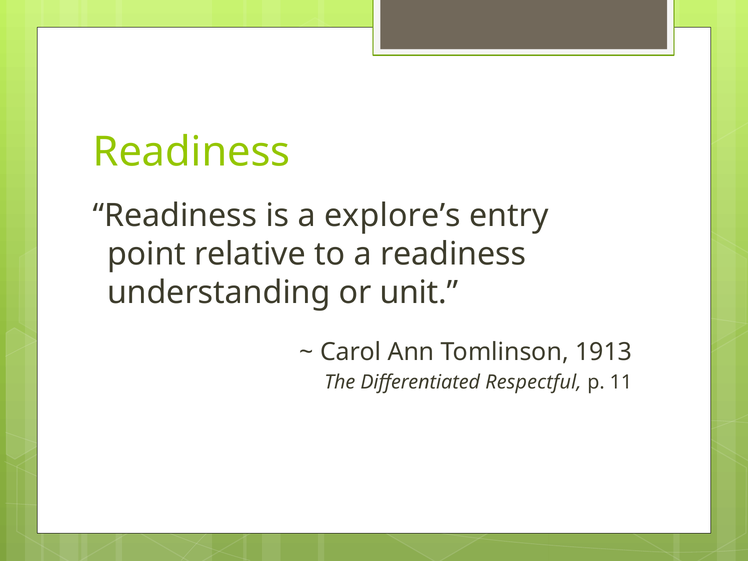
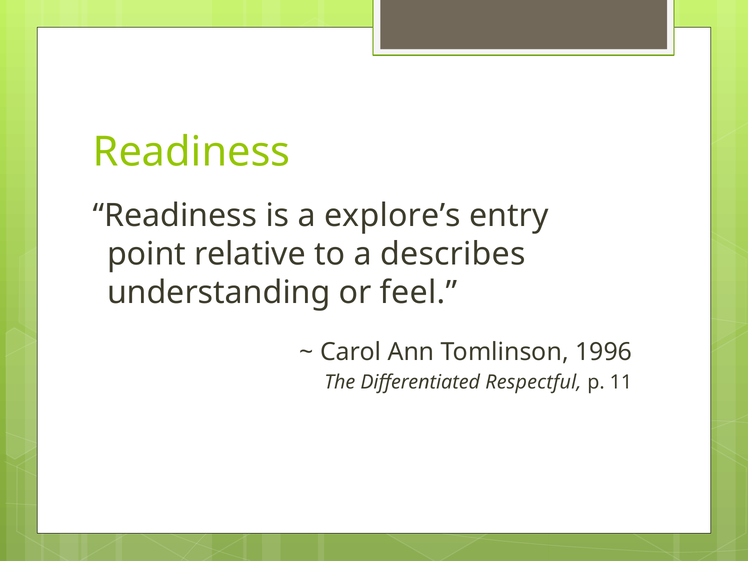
a readiness: readiness -> describes (453, 254)
unit: unit -> feel (419, 293)
1913: 1913 -> 1996 (604, 352)
